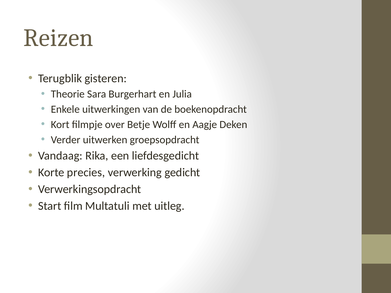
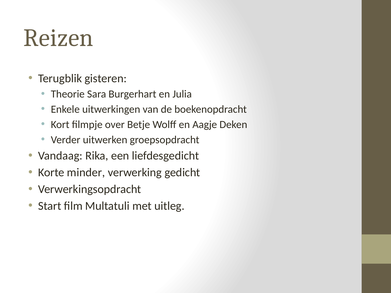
precies: precies -> minder (86, 173)
